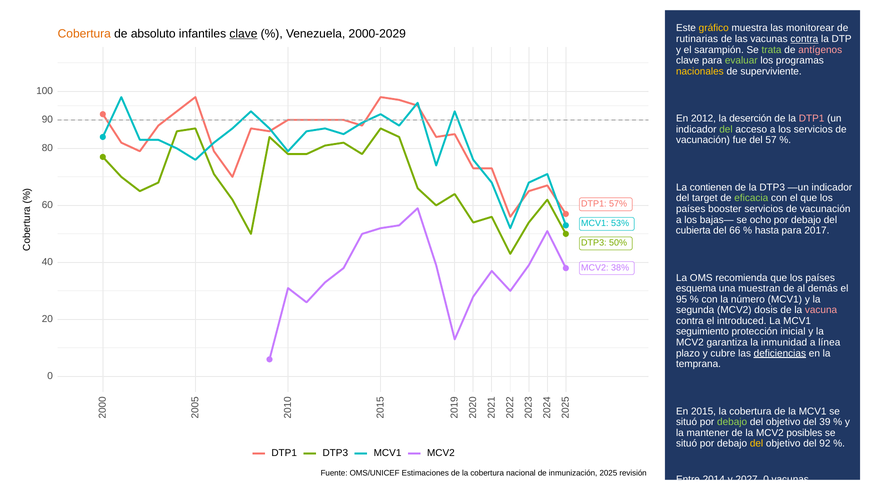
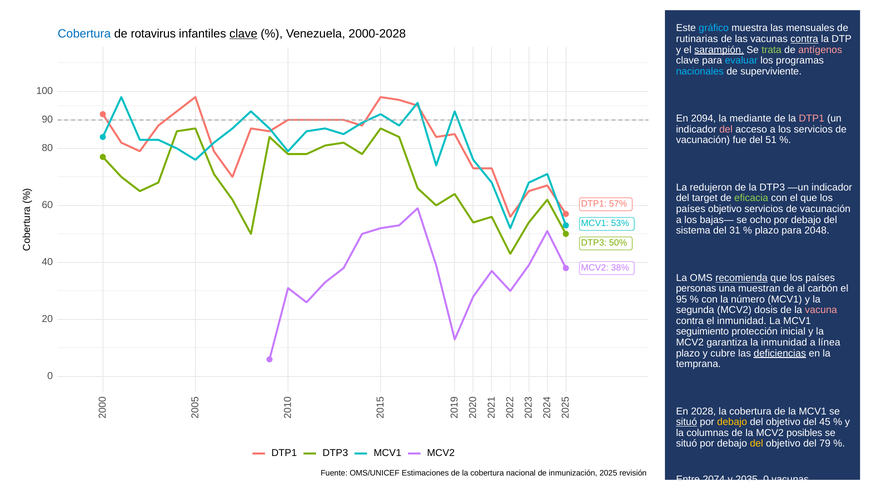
gráfico colour: yellow -> light blue (714, 28)
monitorear: monitorear -> mensuales (810, 28)
Cobertura colour: orange -> blue (84, 34)
absoluto: absoluto -> rotavirus (153, 34)
2000-2029: 2000-2029 -> 2000-2028 (377, 34)
sarampión underline: none -> present (719, 50)
evaluar colour: light green -> light blue (741, 60)
nacionales colour: yellow -> light blue (700, 71)
2012: 2012 -> 2094 (703, 119)
deserción: deserción -> mediante (750, 119)
del colour: light green -> pink (726, 129)
57: 57 -> 51 (771, 140)
contienen: contienen -> redujeron (711, 187)
países booster: booster -> objetivo (725, 209)
cubierta: cubierta -> sistema (693, 230)
66: 66 -> 31 (735, 230)
hasta: hasta -> plazo (767, 230)
2017: 2017 -> 2048 (817, 230)
recomienda underline: none -> present (742, 278)
esquema: esquema -> personas (696, 289)
demás: demás -> carbón (823, 289)
el introduced: introduced -> inmunidad (742, 321)
2015: 2015 -> 2028 (703, 411)
situó underline: none -> present (687, 422)
debajo colour: light green -> yellow (732, 422)
39: 39 -> 45 (825, 422)
mantener: mantener -> columnas (708, 433)
92: 92 -> 79 (825, 444)
2014: 2014 -> 2074 (714, 479)
2027: 2027 -> 2035 (748, 479)
